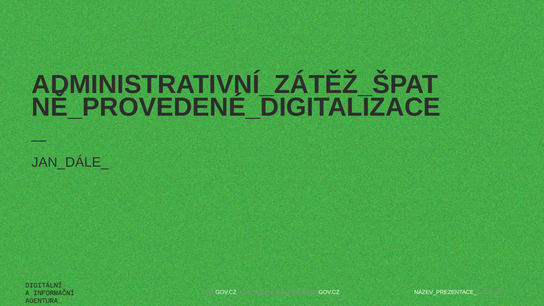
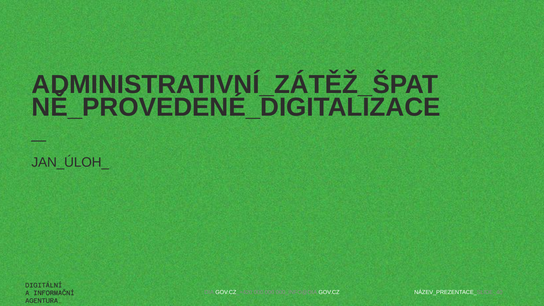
JAN_DÁLE_: JAN_DÁLE_ -> JAN_ÚLOH_ (70, 162)
